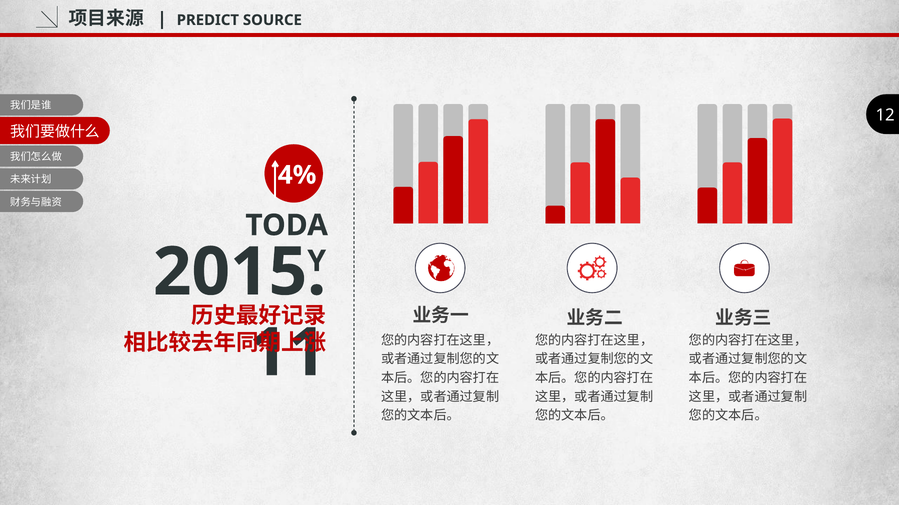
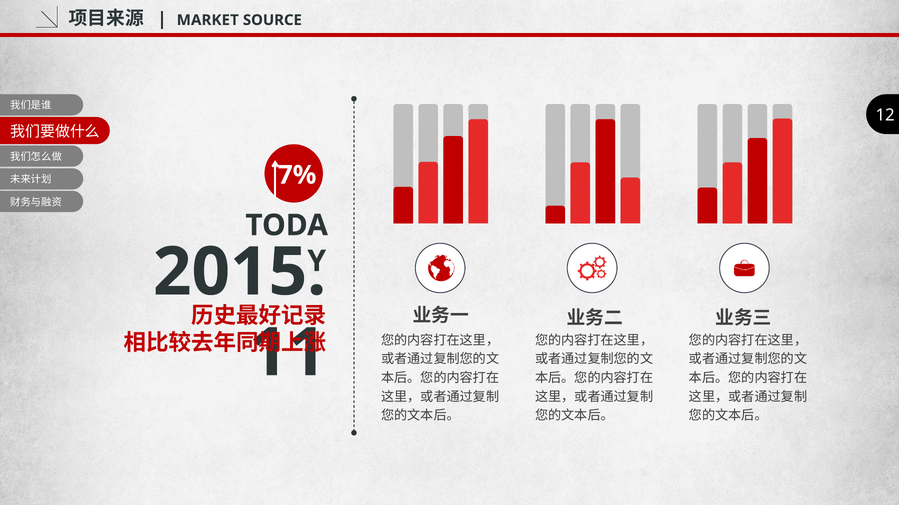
PREDICT: PREDICT -> MARKET (208, 20)
4%: 4% -> 7% (297, 175)
